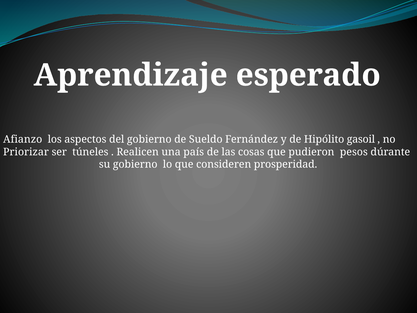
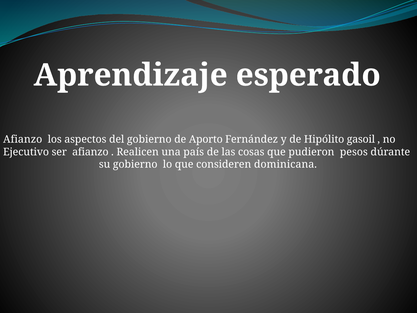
Sueldo: Sueldo -> Aporto (206, 139)
Priorizar: Priorizar -> Ejecutivo (26, 152)
ser túneles: túneles -> afianzo (90, 152)
prosperidad: prosperidad -> dominicana (285, 164)
